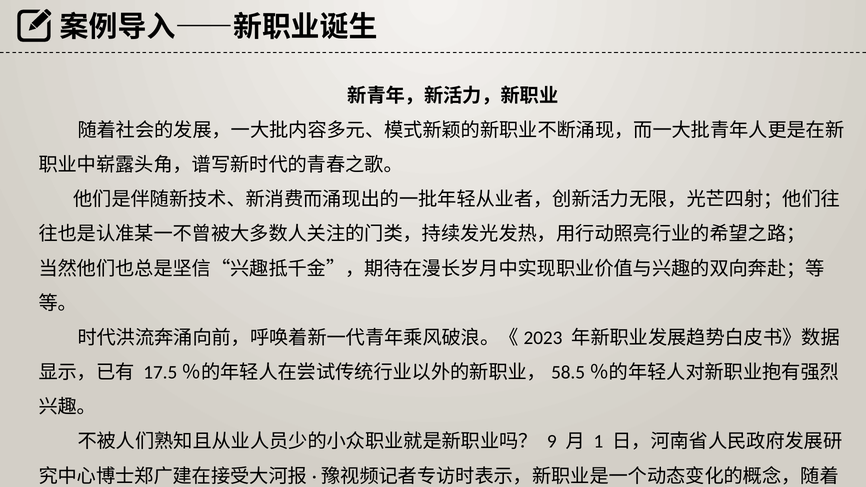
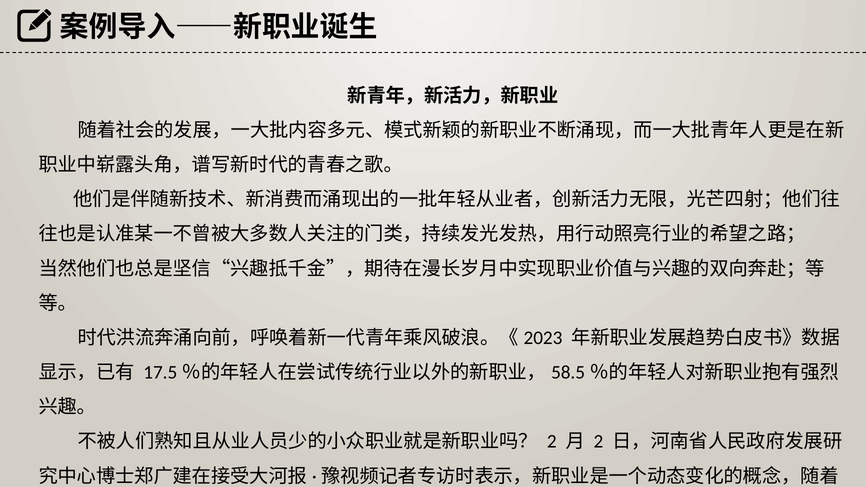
9: 9 -> 2 (552, 442)
1: 1 -> 2 (598, 442)
